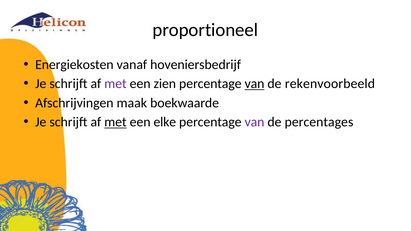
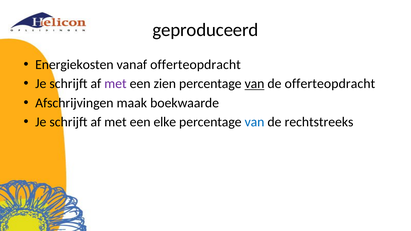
proportioneel: proportioneel -> geproduceerd (205, 30)
vanaf hoveniersbedrijf: hoveniersbedrijf -> offerteopdracht (195, 65)
de rekenvoorbeeld: rekenvoorbeeld -> offerteopdracht (330, 84)
met underline: present -> none (115, 122)
van colour: purple -> blue (255, 122)
percentages: percentages -> rechtstreeks (319, 122)
